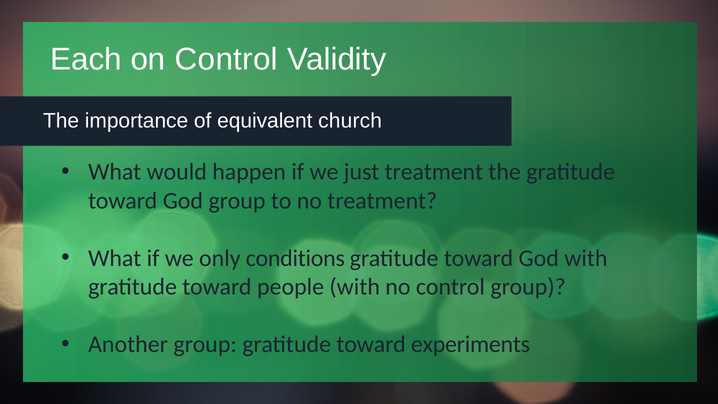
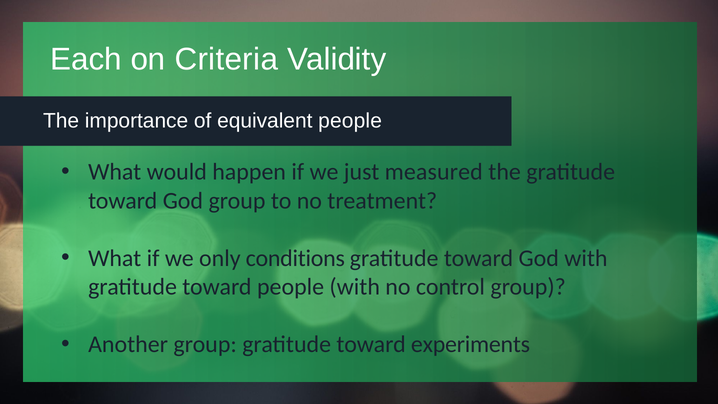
on Control: Control -> Criteria (226, 59)
equivalent church: church -> people (350, 121)
just treatment: treatment -> measured (434, 172)
